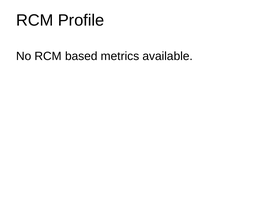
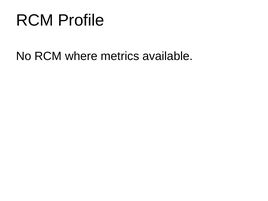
based: based -> where (81, 56)
